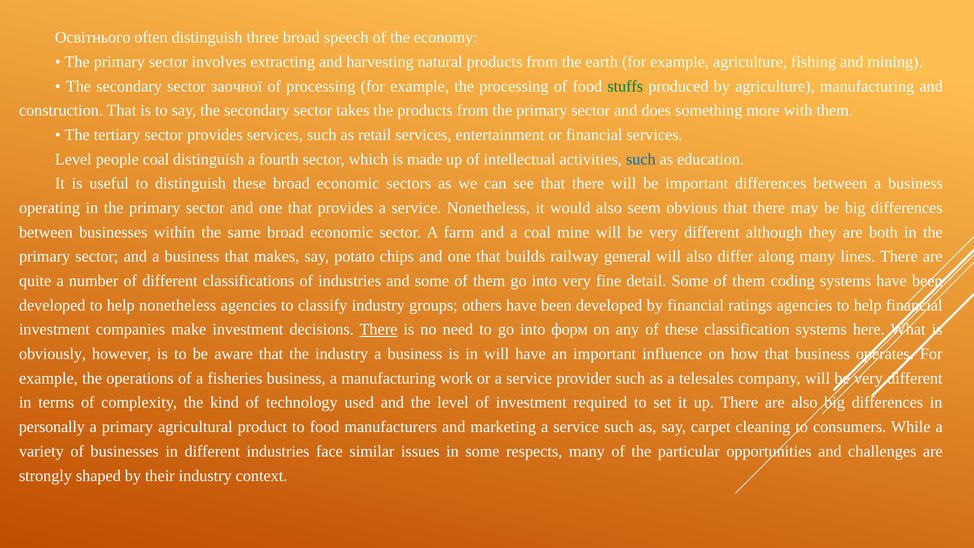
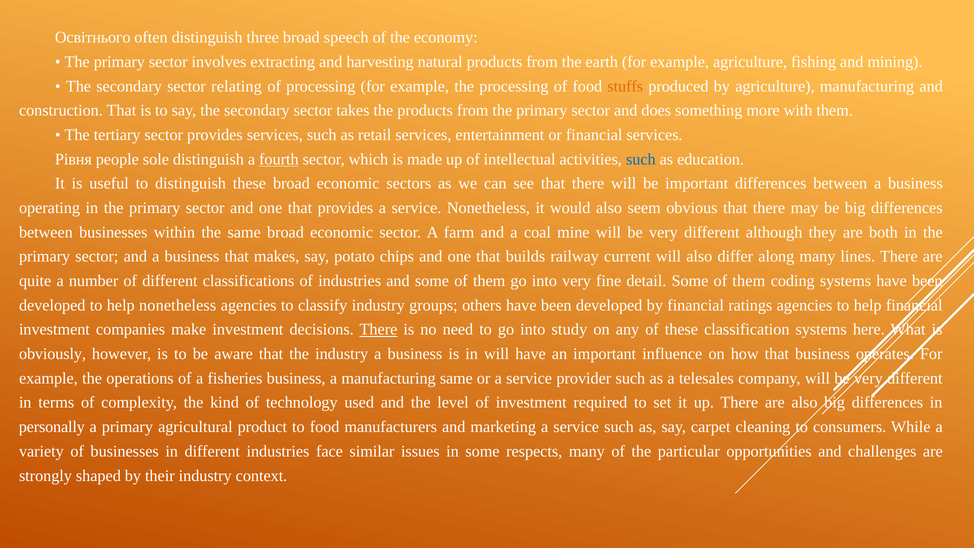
заочної: заочної -> relating (237, 86)
stuffs colour: green -> orange (625, 86)
Level: Level -> Рівня (73, 159)
people coal: coal -> sole (156, 159)
fourth underline: none -> present (279, 159)
general: general -> current (627, 257)
форм: форм -> study (569, 330)
manufacturing work: work -> same (456, 378)
